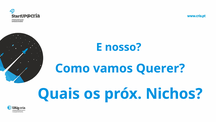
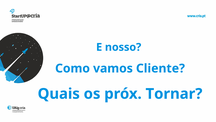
Querer: Querer -> Cliente (160, 68)
Nichos: Nichos -> Tornar (174, 93)
